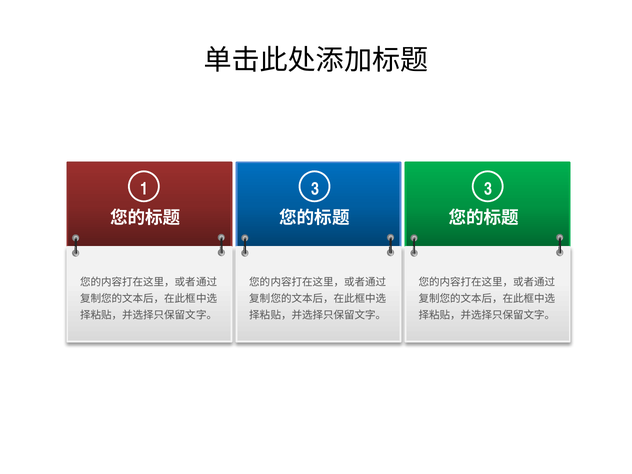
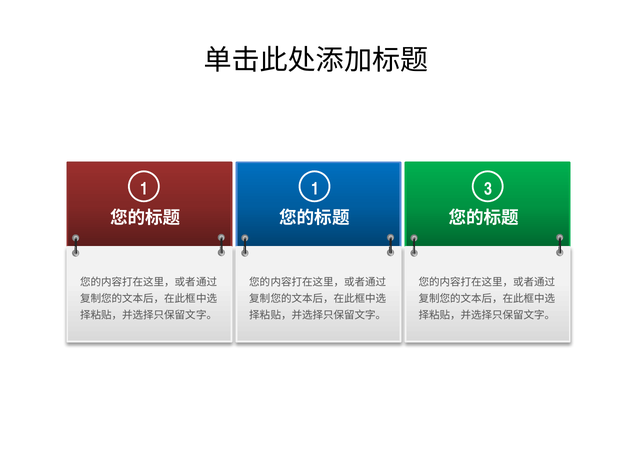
1 3: 3 -> 1 (315, 189)
